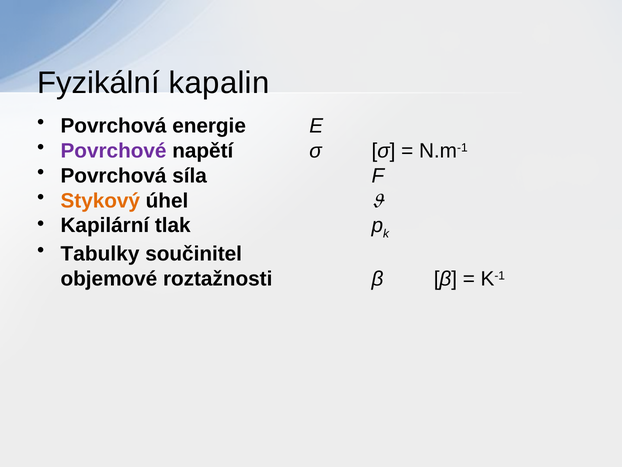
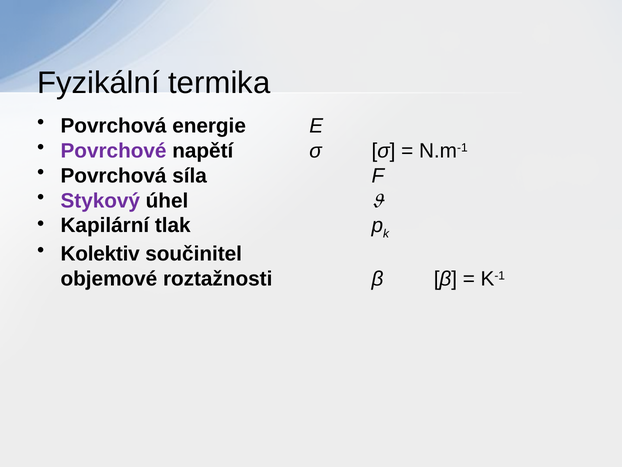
kapalin: kapalin -> termika (219, 83)
Stykový colour: orange -> purple (100, 200)
Tabulky: Tabulky -> Kolektiv (100, 254)
